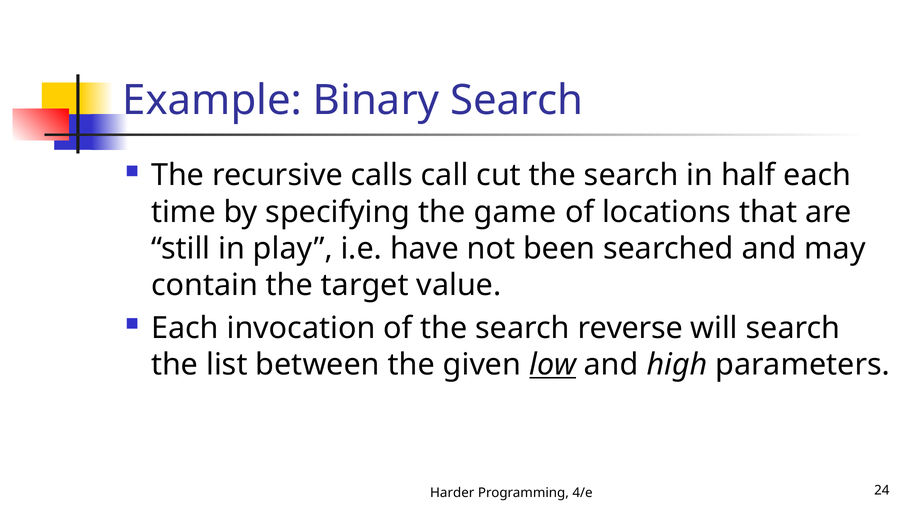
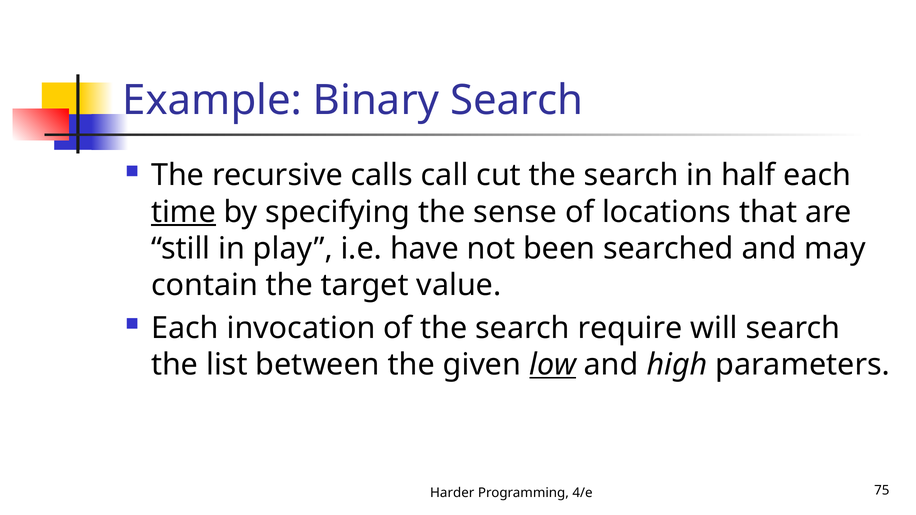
time underline: none -> present (183, 212)
game: game -> sense (515, 212)
reverse: reverse -> require (630, 328)
24: 24 -> 75 (882, 491)
